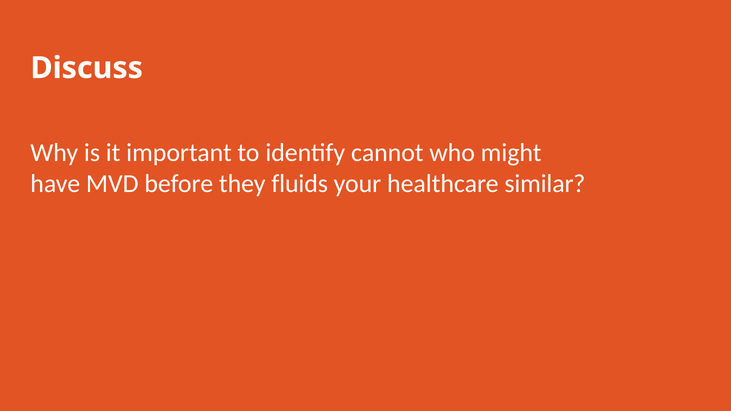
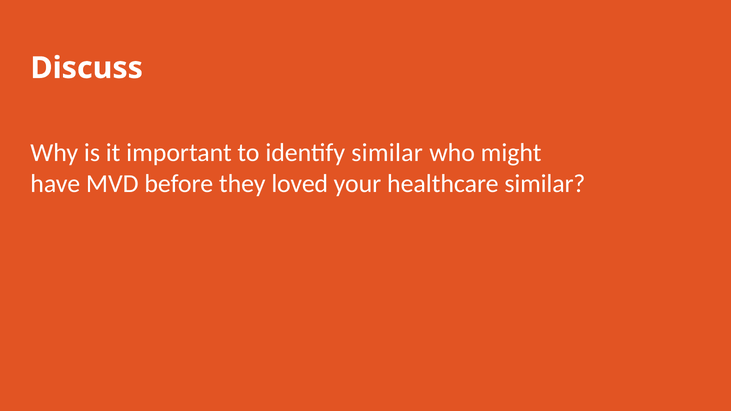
identify cannot: cannot -> similar (387, 153)
fluids: fluids -> loved (300, 184)
